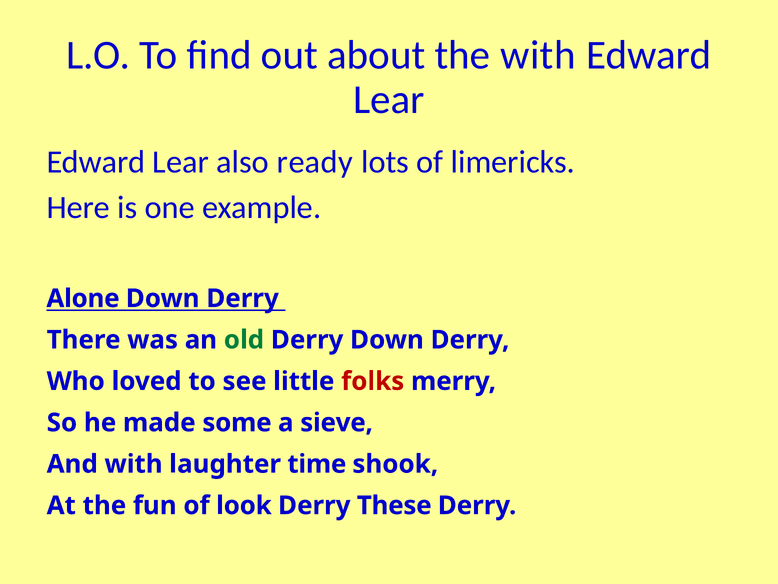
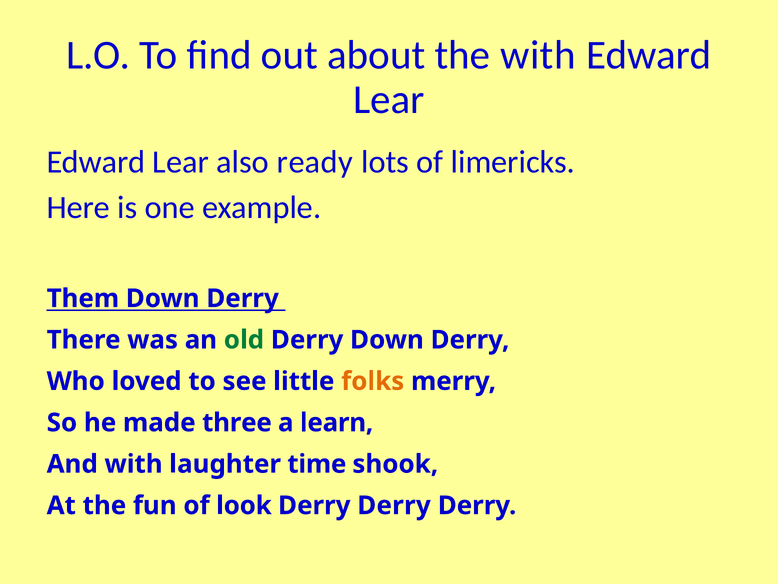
Alone: Alone -> Them (83, 298)
folks colour: red -> orange (373, 381)
some: some -> three (237, 422)
sieve: sieve -> learn (337, 422)
These: These -> Derry (394, 505)
